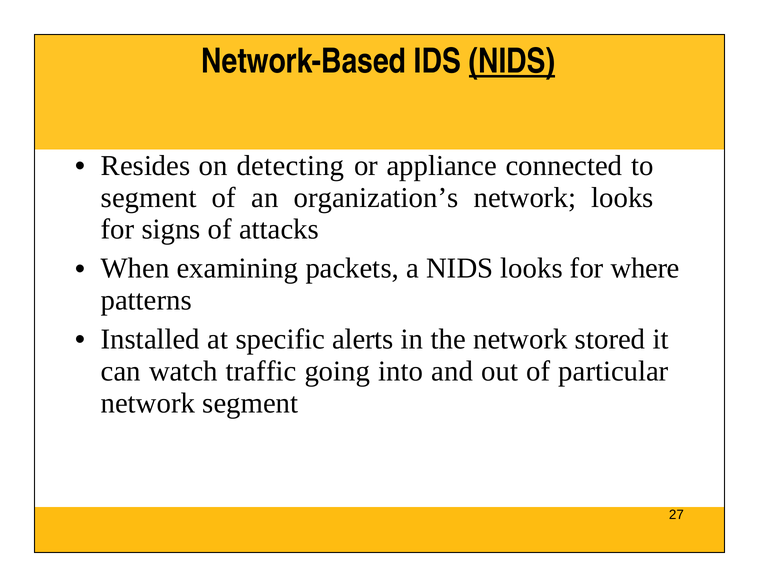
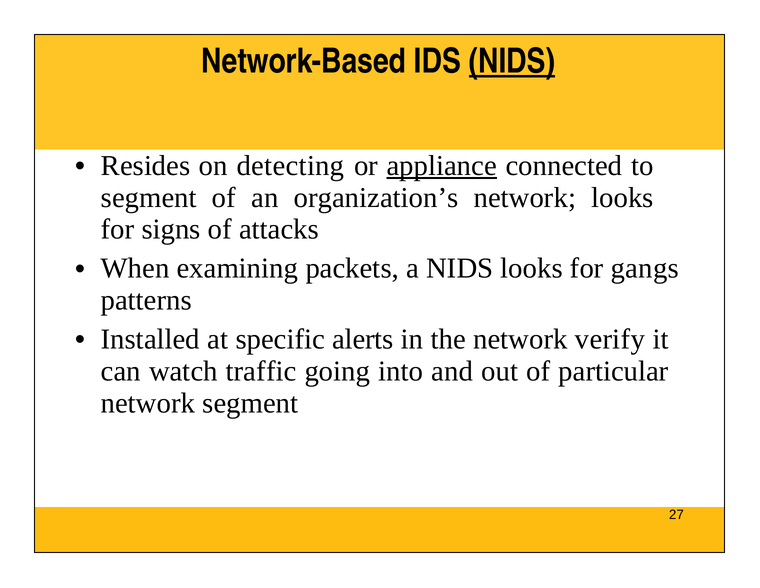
appliance underline: none -> present (442, 165)
where: where -> gangs (645, 268)
stored: stored -> verify (610, 339)
